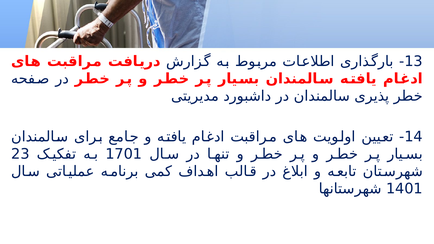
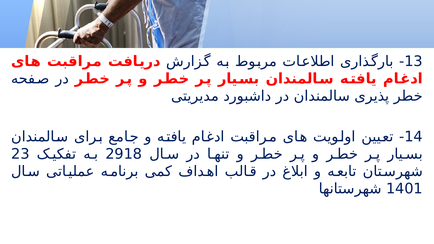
1701: 1701 -> 2918 (124, 154)
